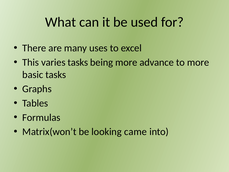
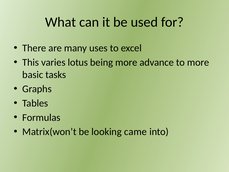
varies tasks: tasks -> lotus (78, 62)
